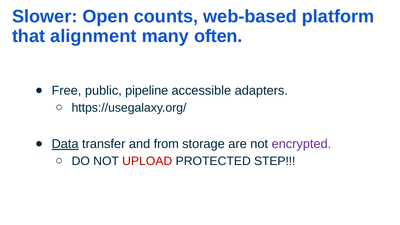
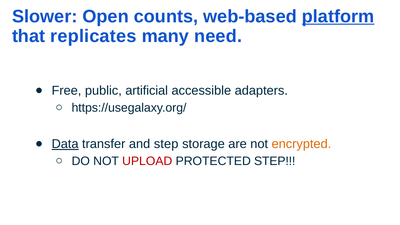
platform underline: none -> present (338, 16)
alignment: alignment -> replicates (93, 36)
often: often -> need (218, 36)
pipeline: pipeline -> artificial (147, 91)
and from: from -> step (166, 144)
encrypted colour: purple -> orange (301, 144)
